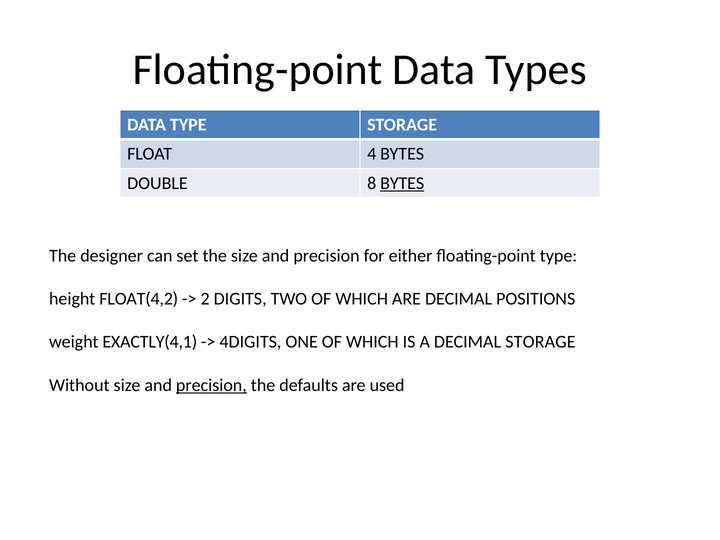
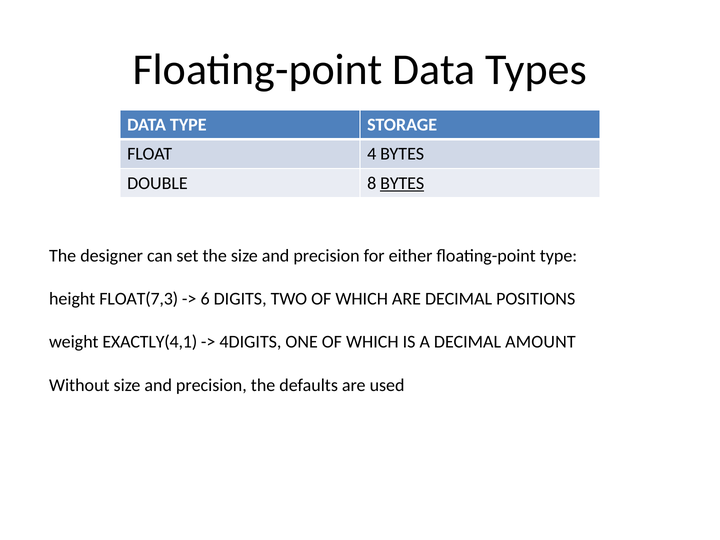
FLOAT(4,2: FLOAT(4,2 -> FLOAT(7,3 (139, 299)
2: 2 -> 6 (205, 299)
DECIMAL STORAGE: STORAGE -> AMOUNT (540, 342)
precision underline: present -> none (211, 385)
